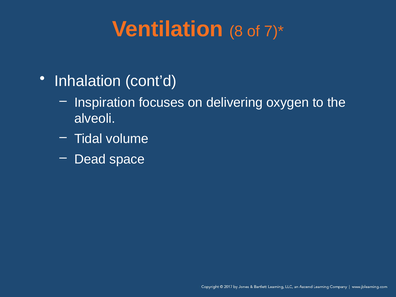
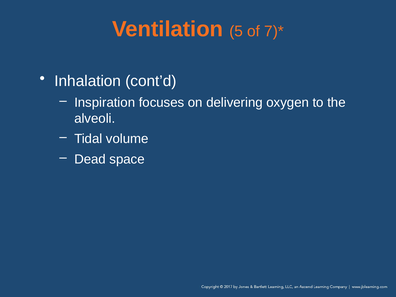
8: 8 -> 5 (236, 31)
